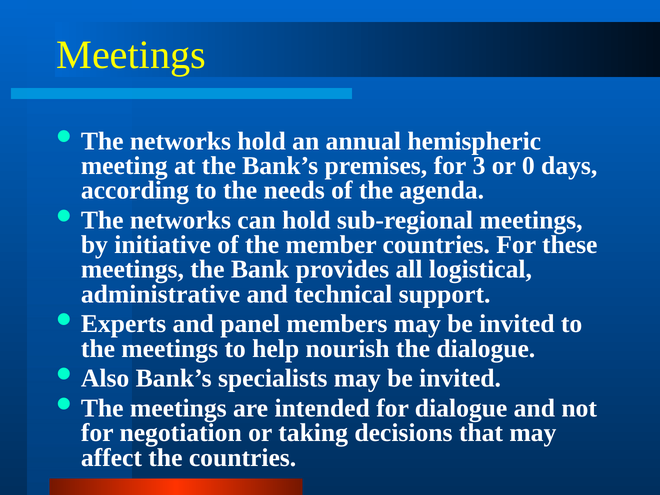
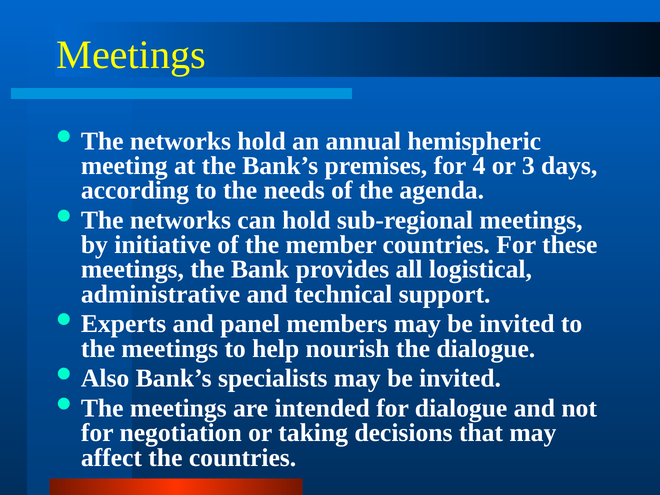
3: 3 -> 4 (479, 166)
0: 0 -> 3 (528, 166)
